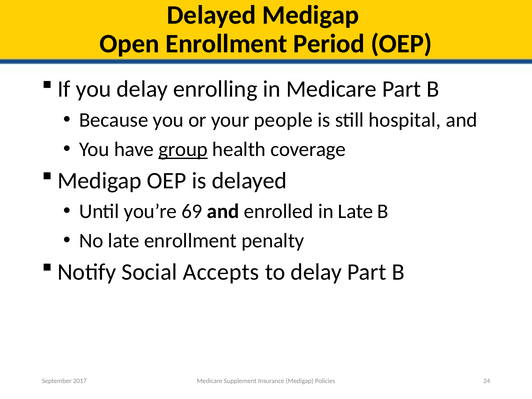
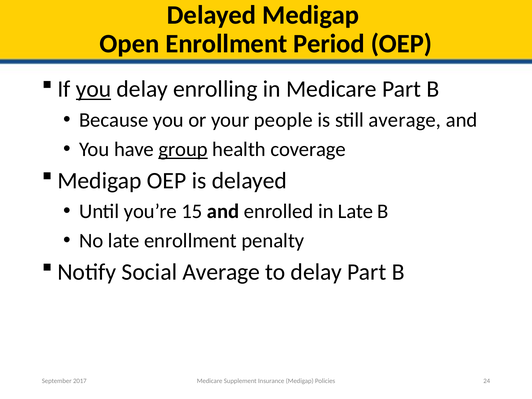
you underline: none -> present (94, 89)
still hospital: hospital -> average (405, 120)
69: 69 -> 15 (192, 211)
Social Accepts: Accepts -> Average (221, 272)
